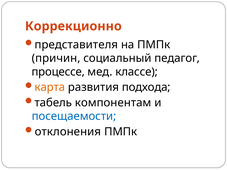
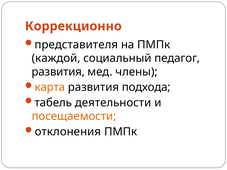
причин: причин -> каждой (56, 58)
процессе: процессе -> развития (58, 72)
классе: классе -> члены (136, 72)
компонентам: компонентам -> деятельности (113, 103)
посещаемости colour: blue -> orange (74, 116)
